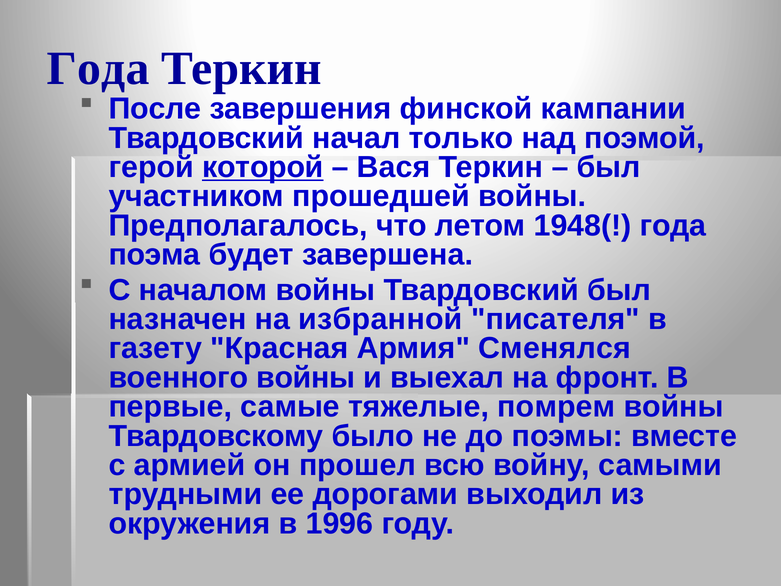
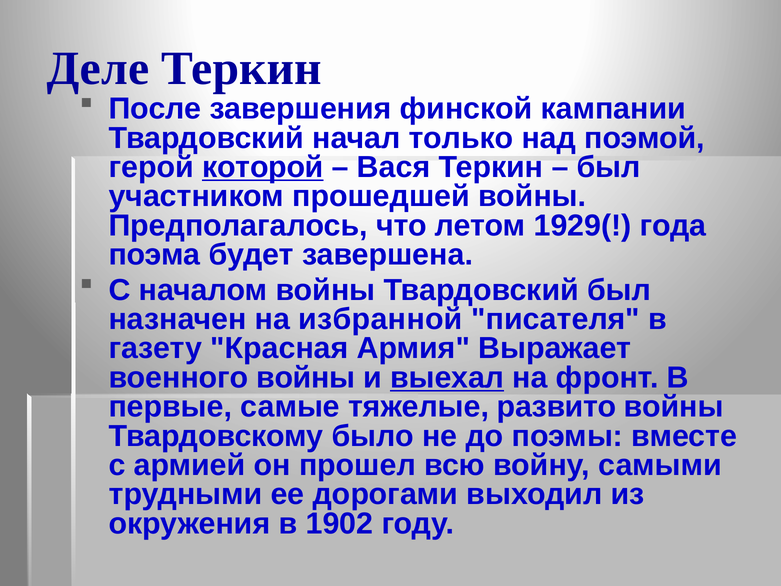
Года: Года -> Деле (98, 69)
1948(: 1948( -> 1929( (583, 225)
Сменялся: Сменялся -> Выражает (555, 348)
выехал underline: none -> present (447, 377)
помрем: помрем -> развито (557, 407)
1996: 1996 -> 1902 (339, 523)
